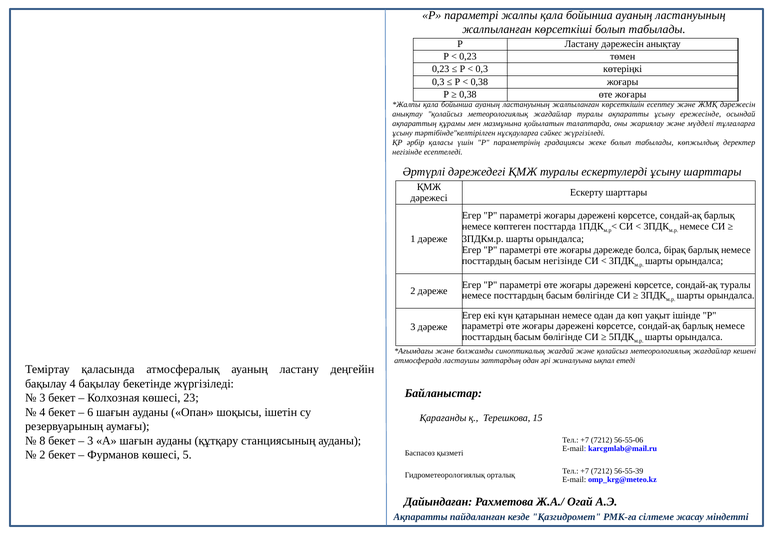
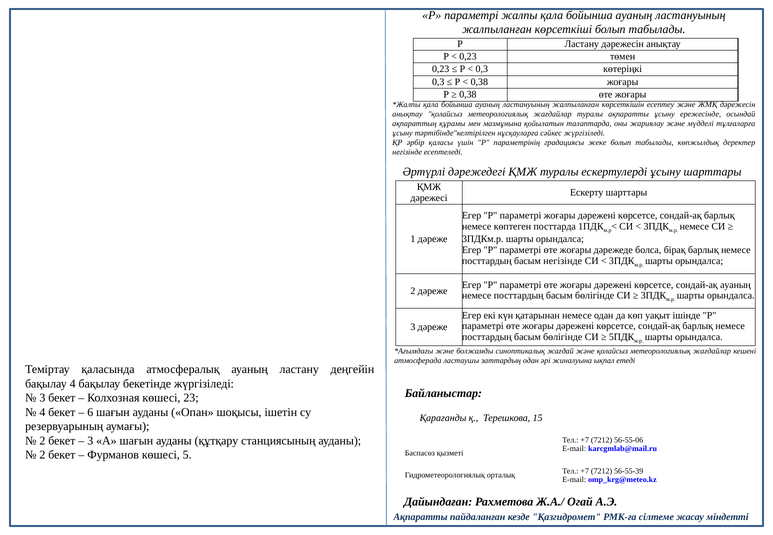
сондай-ақ туралы: туралы -> ауаның (735, 285)
8: 8 -> 2 (42, 441)
